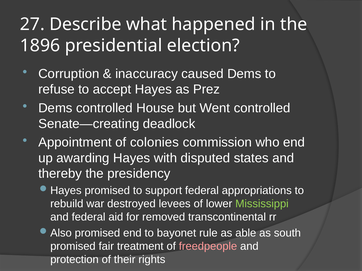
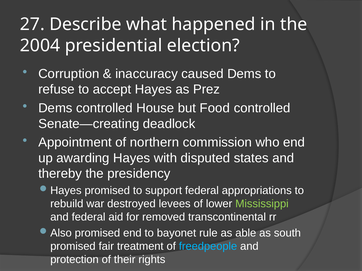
1896: 1896 -> 2004 (40, 46)
Went: Went -> Food (215, 108)
colonies: colonies -> northern (154, 143)
freedpeople colour: pink -> light blue (208, 247)
